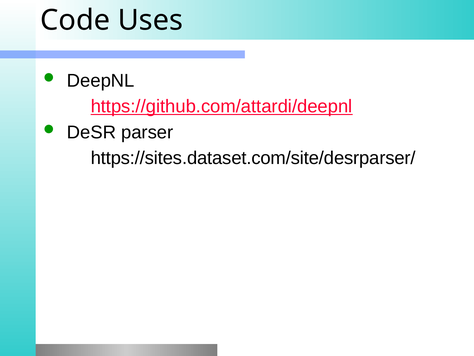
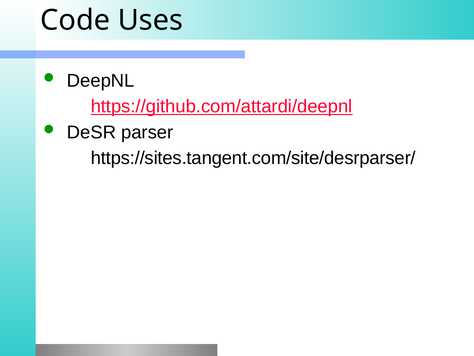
https://sites.dataset.com/site/desrparser/: https://sites.dataset.com/site/desrparser/ -> https://sites.tangent.com/site/desrparser/ (253, 158)
